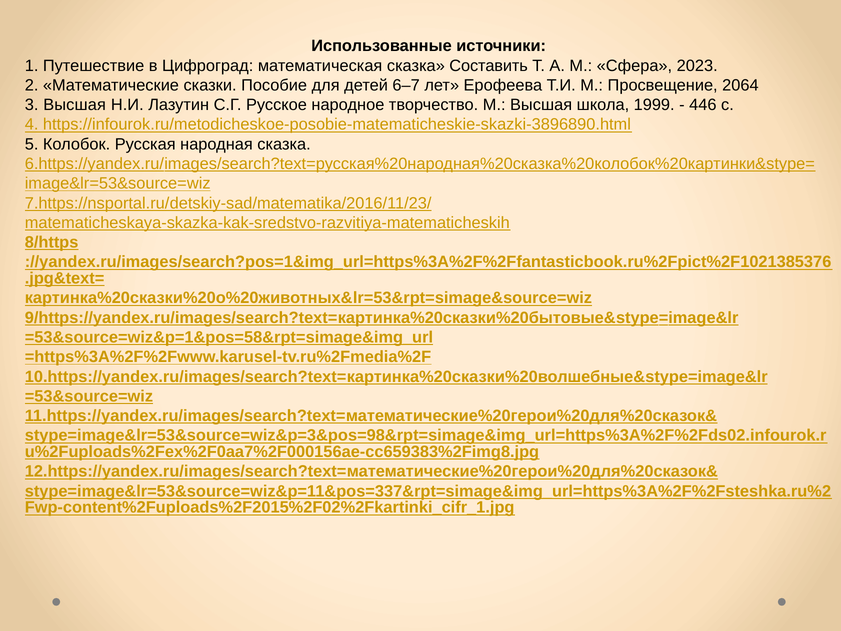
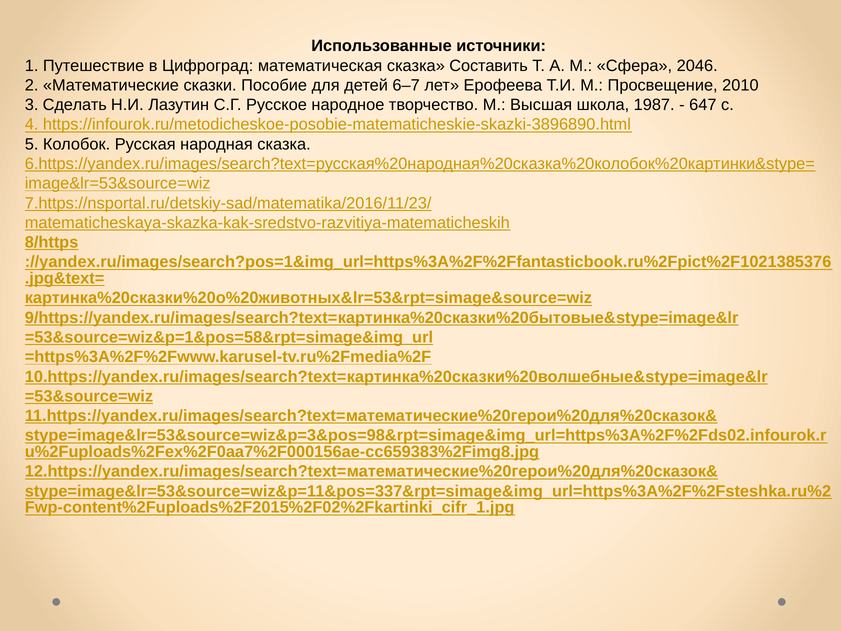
2023: 2023 -> 2046 (697, 66)
2064: 2064 -> 2010 (740, 85)
3 Высшая: Высшая -> Сделать (75, 105)
1999: 1999 -> 1987 (654, 105)
446: 446 -> 647 (703, 105)
